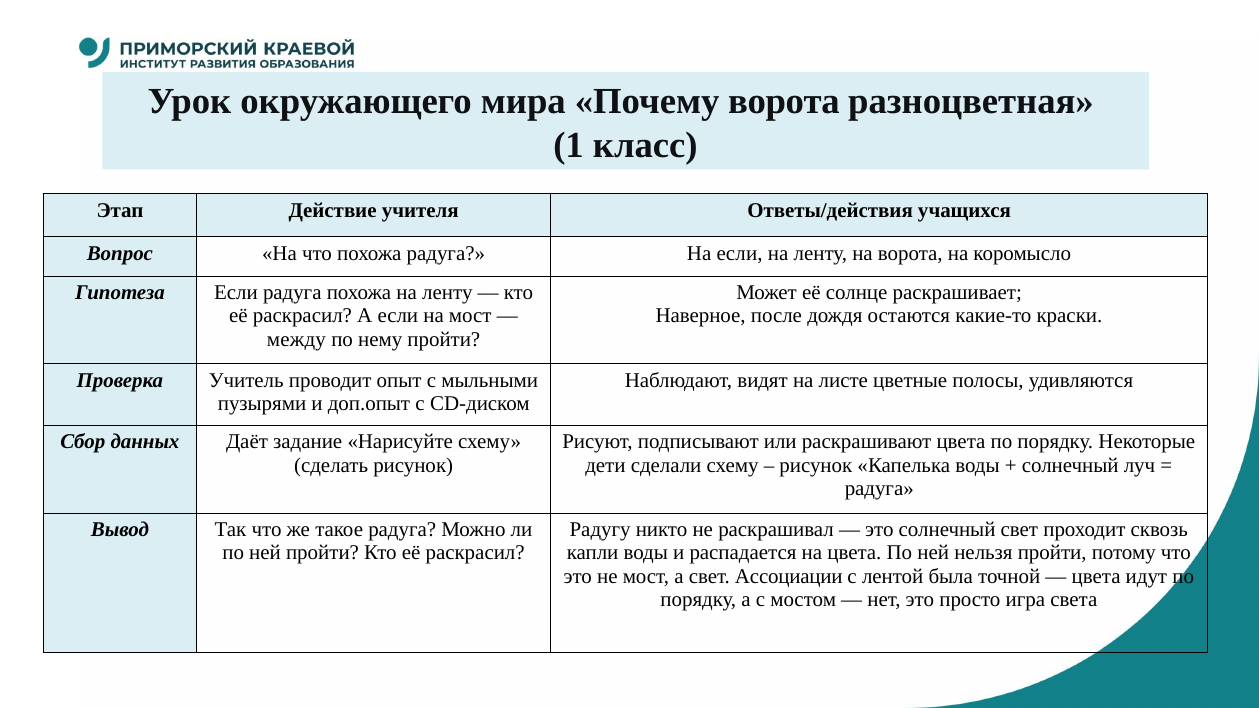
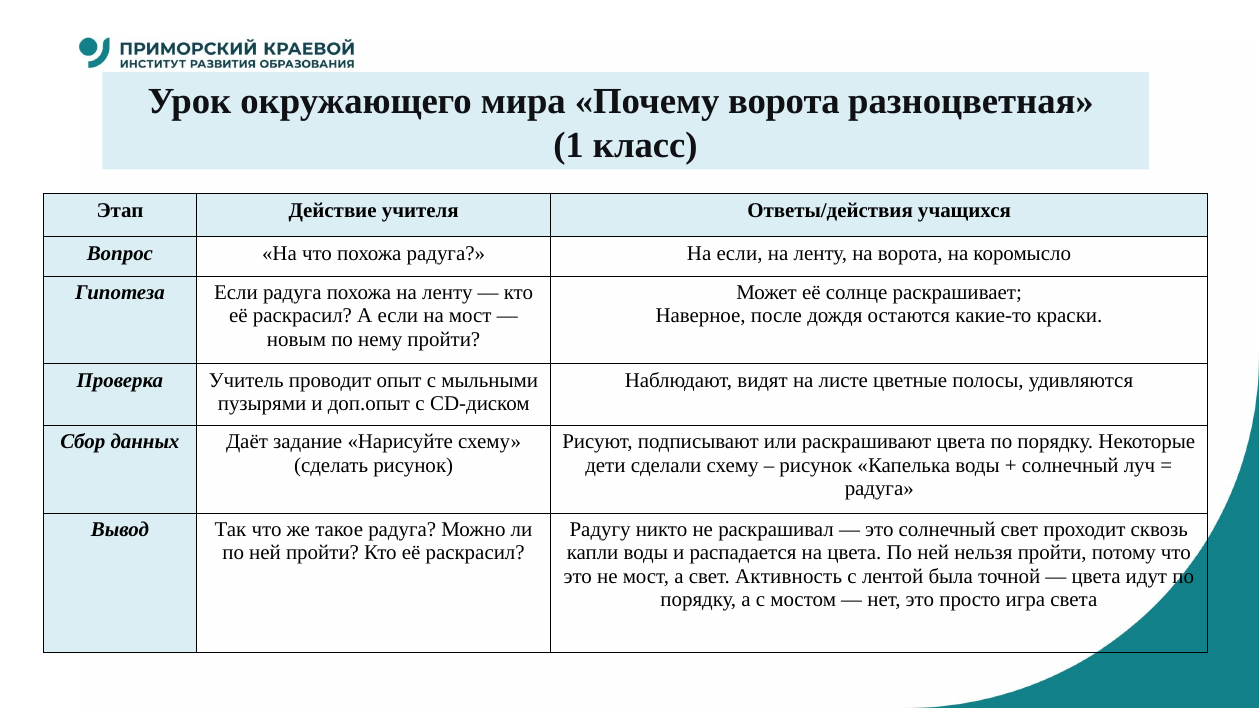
между: между -> новым (296, 339)
Ассоциации: Ассоциации -> Активность (789, 576)
